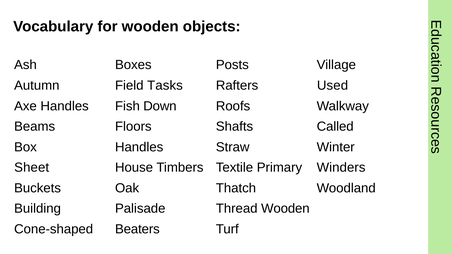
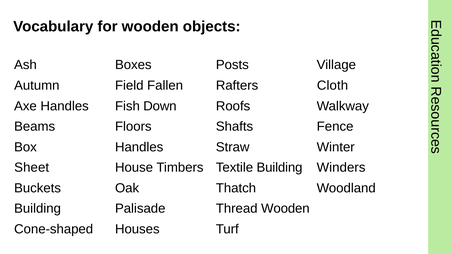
Tasks: Tasks -> Fallen (165, 86)
Used: Used -> Cloth (333, 86)
Called: Called -> Fence (335, 127)
Textile Primary: Primary -> Building (280, 168)
Beaters: Beaters -> Houses (137, 229)
